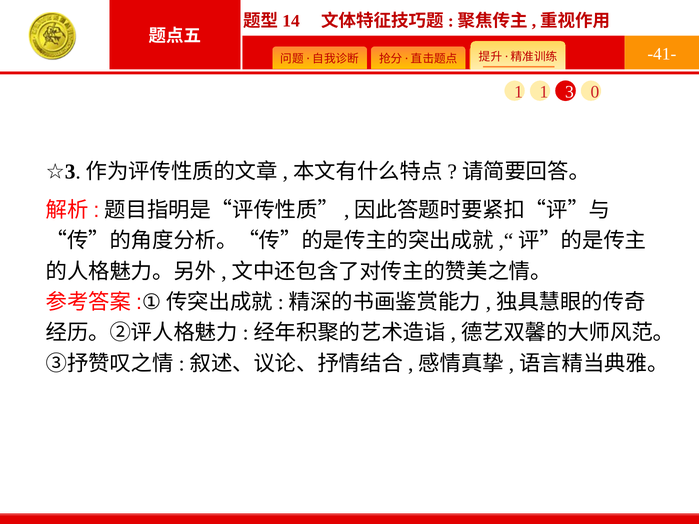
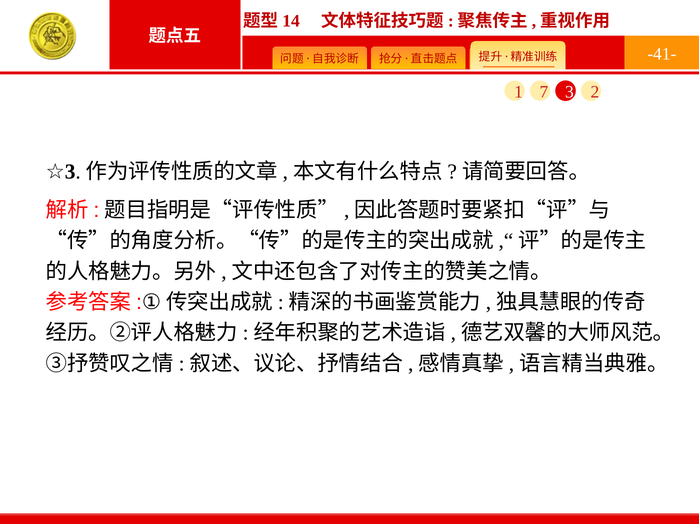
1 1: 1 -> 7 (544, 92)
0: 0 -> 2 (595, 92)
